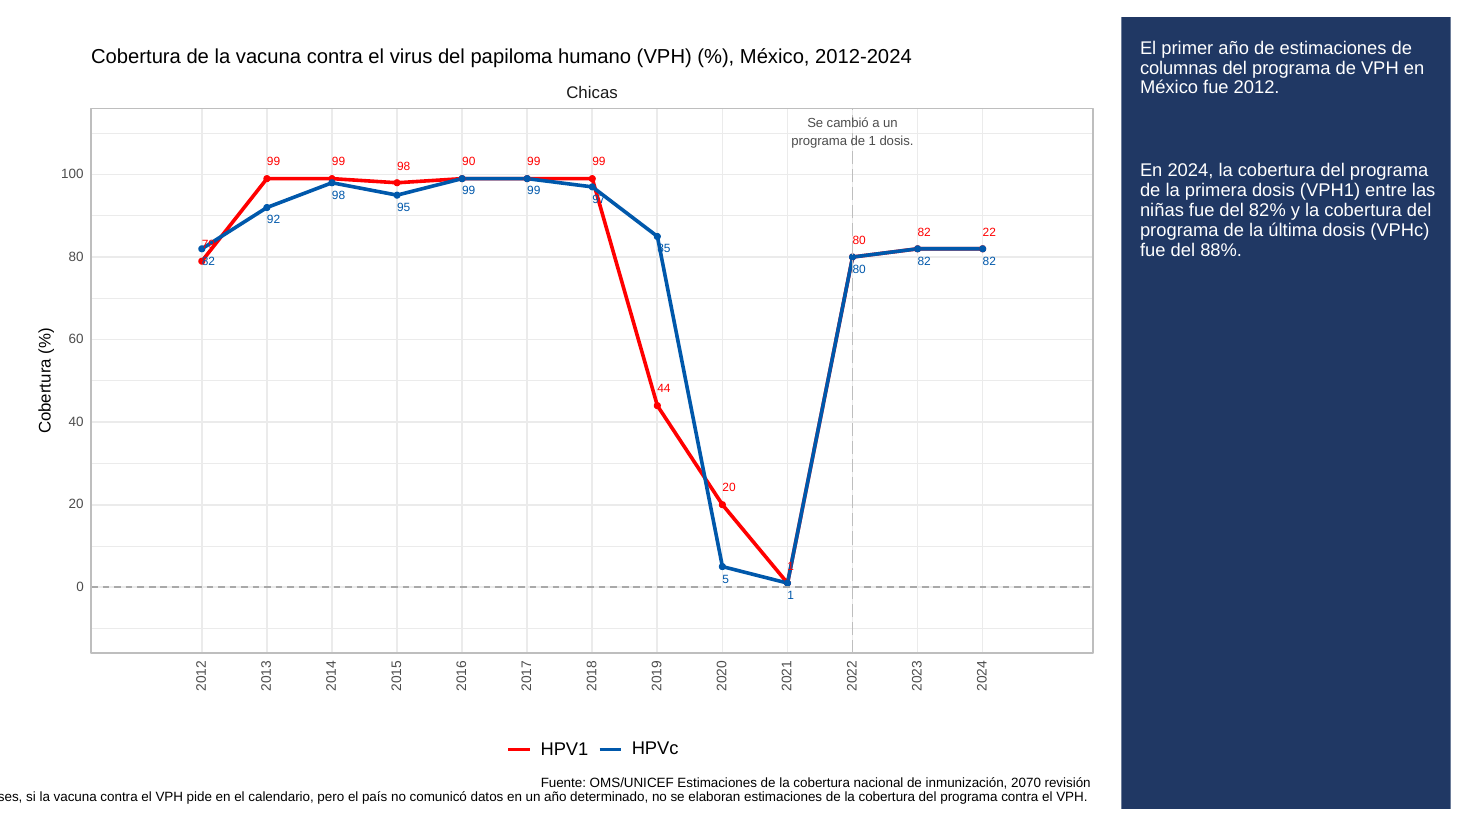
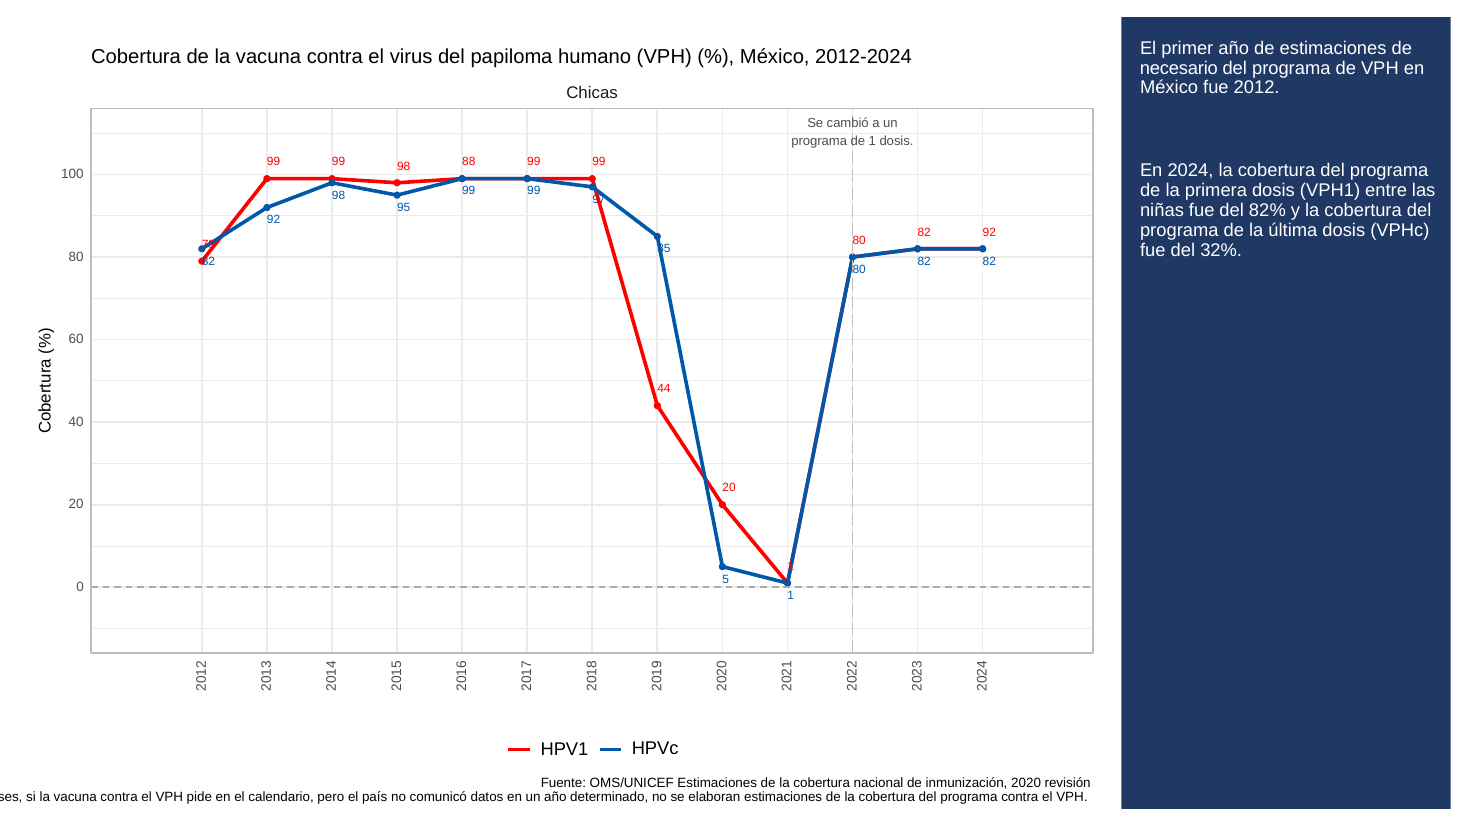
columnas: columnas -> necesario (1179, 68)
90: 90 -> 88 (469, 162)
22: 22 -> 92 (989, 232)
88%: 88% -> 32% (1221, 250)
2070: 2070 -> 2020 (1026, 783)
